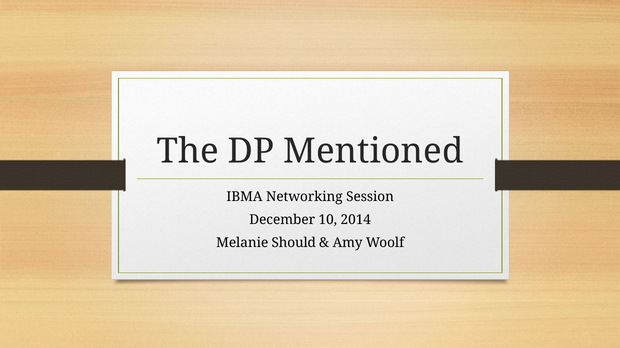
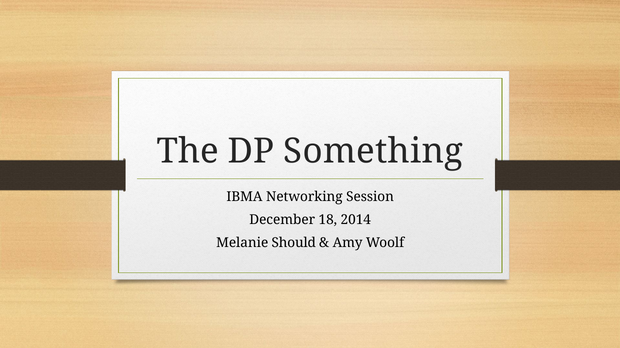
Mentioned: Mentioned -> Something (373, 151)
10: 10 -> 18 (328, 220)
